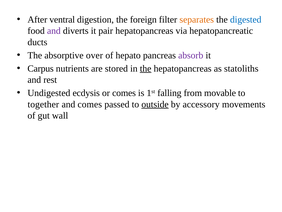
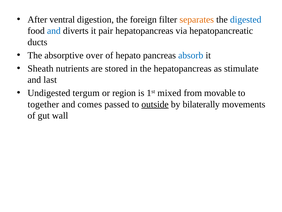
and colour: purple -> blue (54, 31)
absorb colour: purple -> blue (191, 55)
Carpus: Carpus -> Sheath (40, 68)
the underline: present -> none (146, 68)
statoliths: statoliths -> stimulate (241, 68)
rest: rest -> last (50, 80)
ecdysis: ecdysis -> tergum (86, 93)
or comes: comes -> region (124, 93)
falling: falling -> mixed (169, 93)
accessory: accessory -> bilaterally (201, 104)
